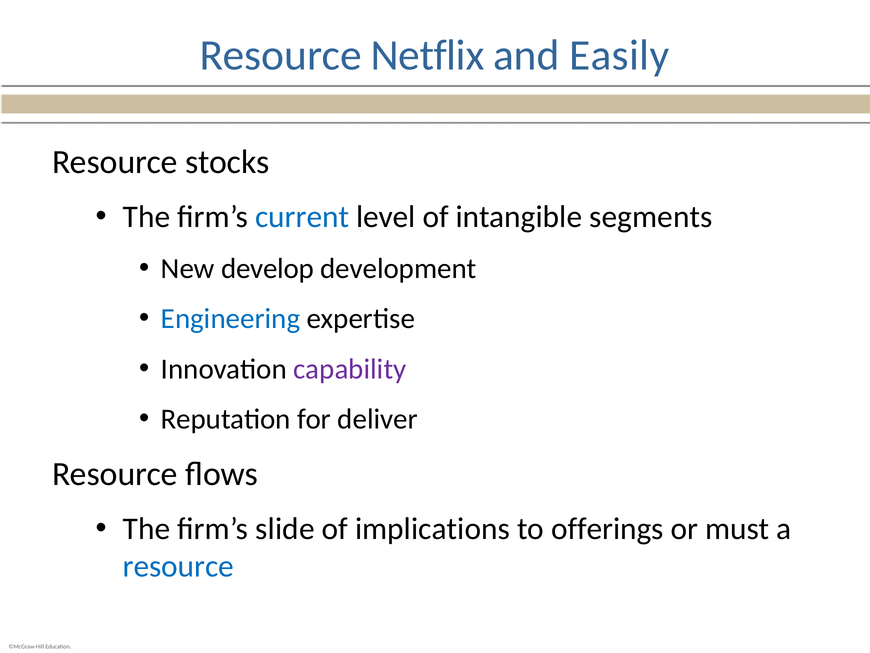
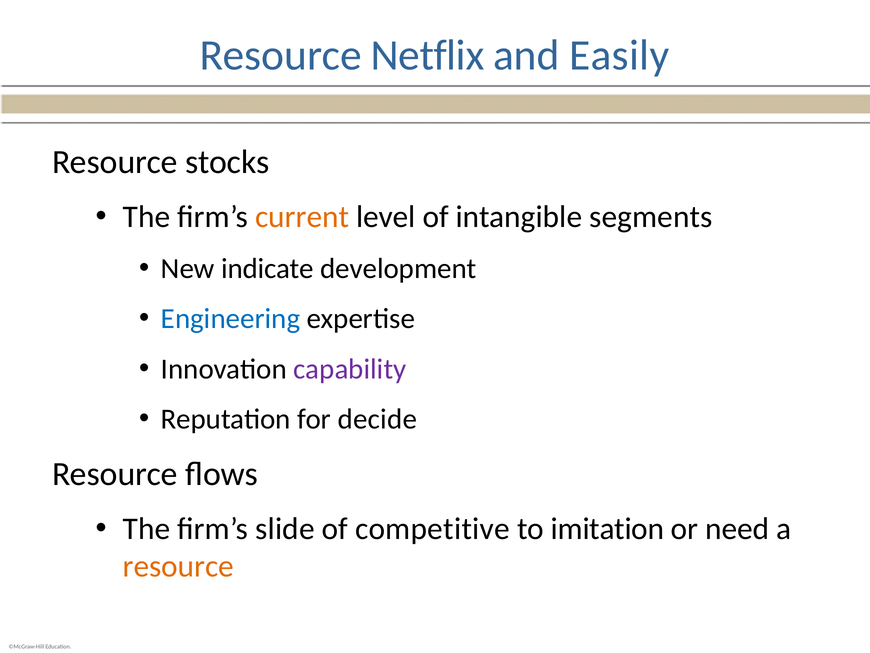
current colour: blue -> orange (302, 217)
develop: develop -> indicate (268, 268)
deliver: deliver -> decide (377, 419)
implications: implications -> competitive (432, 528)
offerings: offerings -> imitation (608, 528)
must: must -> need (737, 528)
resource colour: blue -> orange (178, 566)
